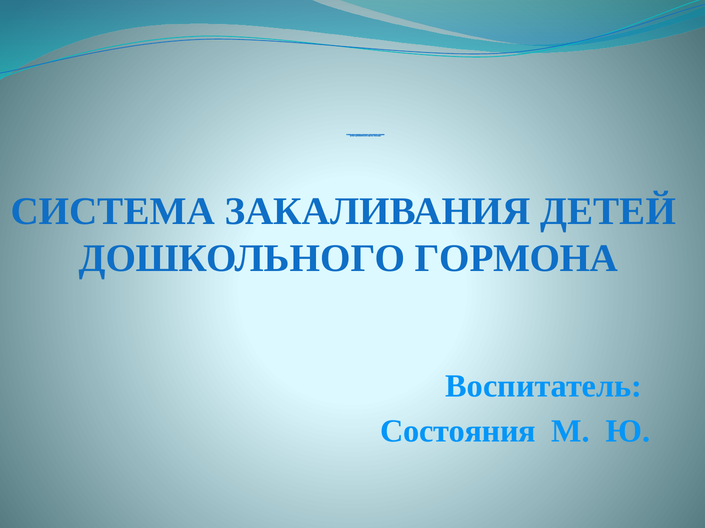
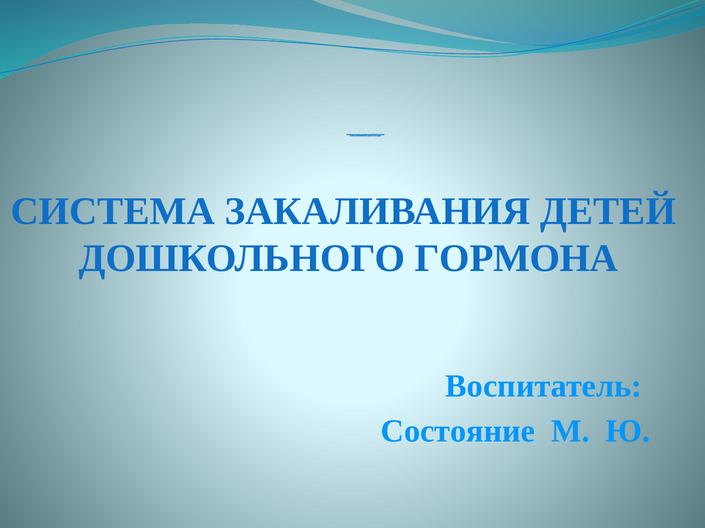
Состояния: Состояния -> Состояние (458, 432)
